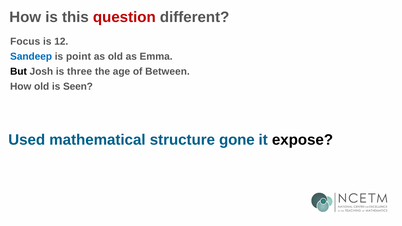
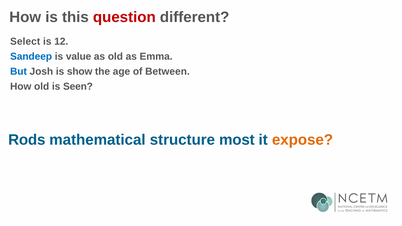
Focus: Focus -> Select (25, 41)
point: point -> value (79, 57)
But colour: black -> blue (19, 72)
three: three -> show (80, 72)
Used: Used -> Rods (27, 140)
gone: gone -> most (237, 140)
expose colour: black -> orange (303, 140)
